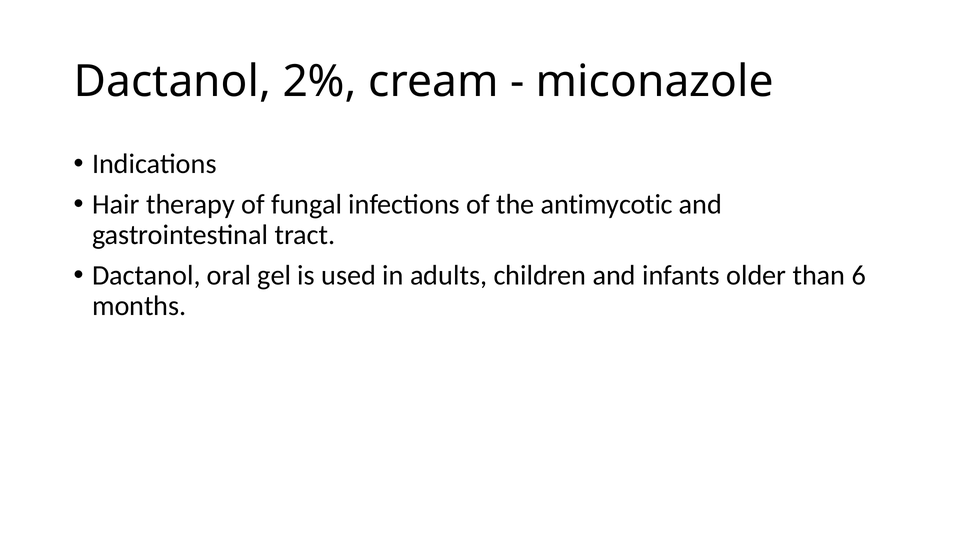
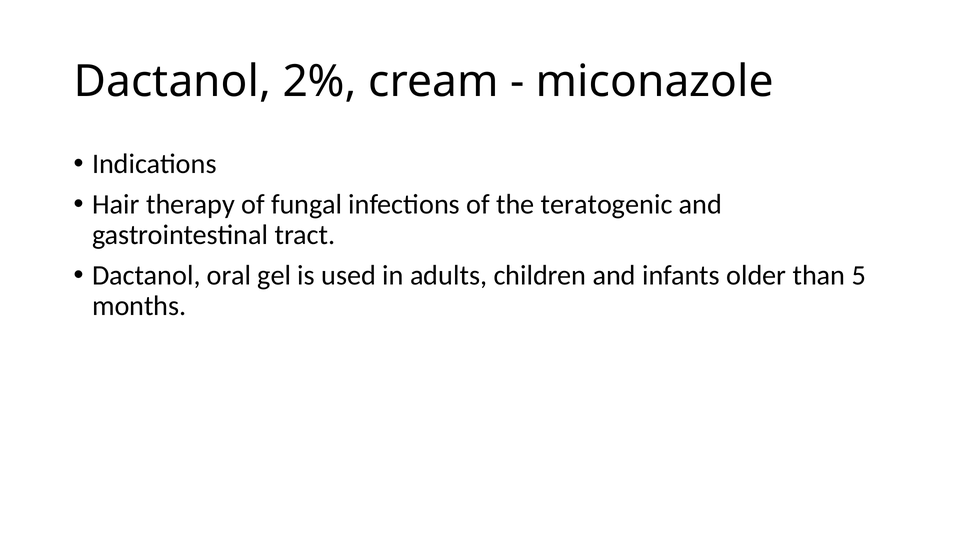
antimycotic: antimycotic -> teratogenic (607, 204)
6: 6 -> 5 (859, 276)
